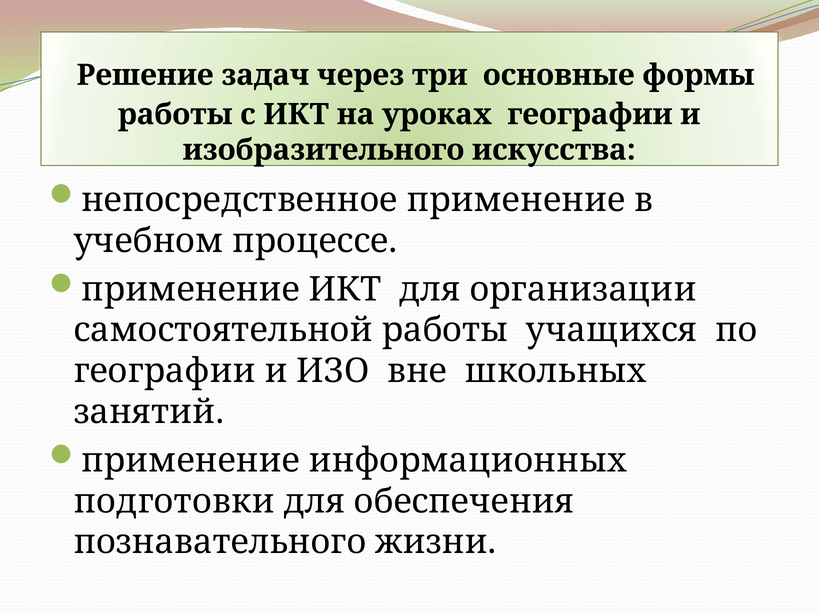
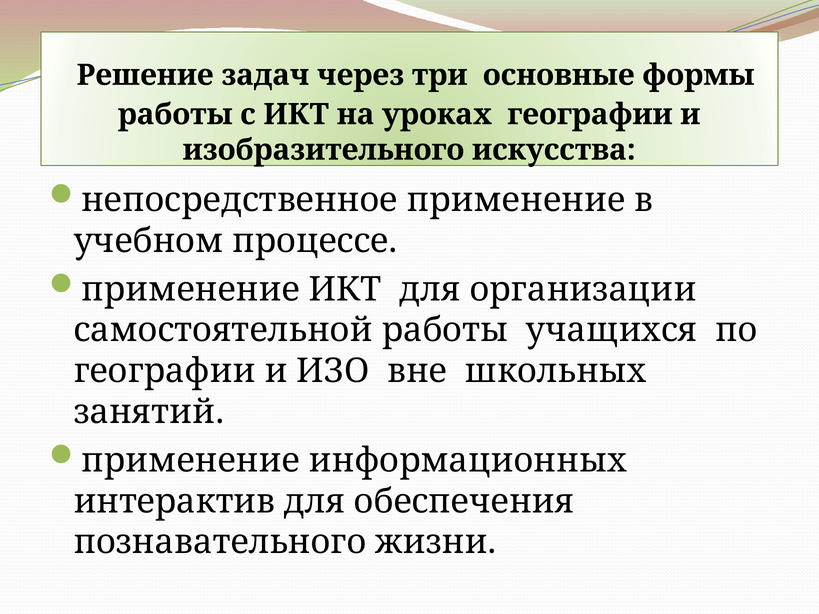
подготовки: подготовки -> интерактив (174, 501)
